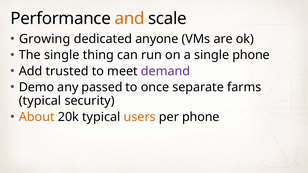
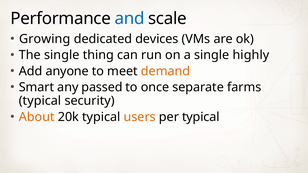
and colour: orange -> blue (130, 19)
anyone: anyone -> devices (157, 39)
single phone: phone -> highly (251, 55)
trusted: trusted -> anyone (67, 71)
demand colour: purple -> orange (166, 71)
Demo: Demo -> Smart (36, 87)
per phone: phone -> typical (201, 117)
